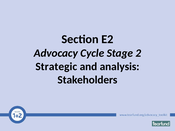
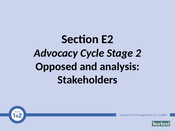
Strategic: Strategic -> Opposed (56, 67)
